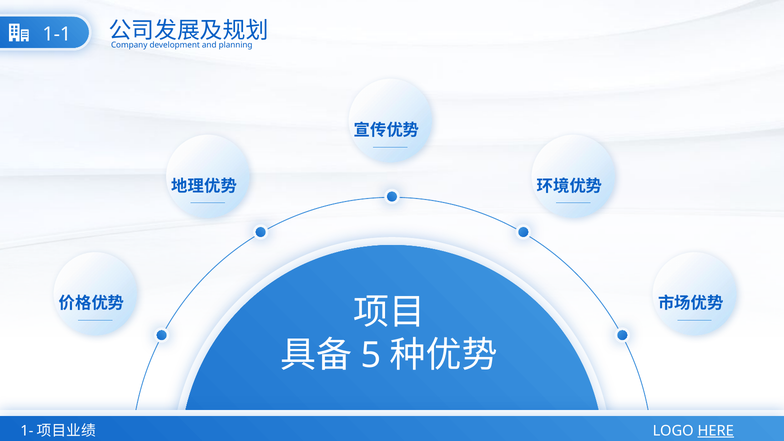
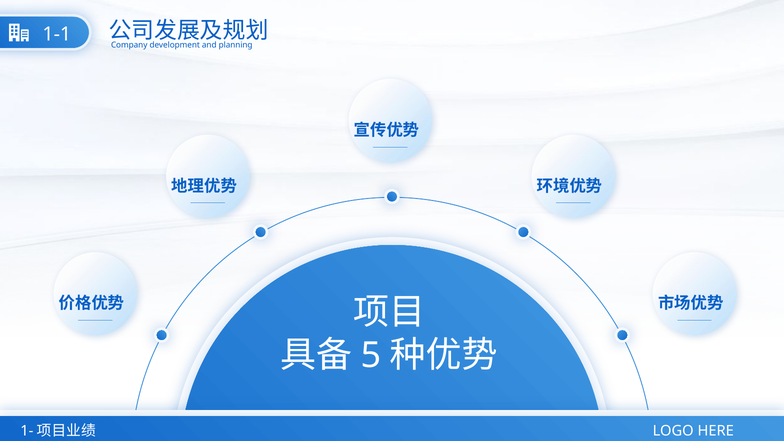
HERE underline: present -> none (716, 431)
